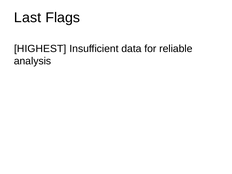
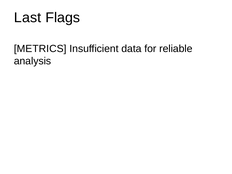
HIGHEST: HIGHEST -> METRICS (40, 49)
